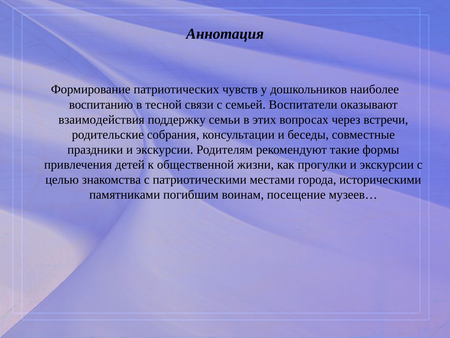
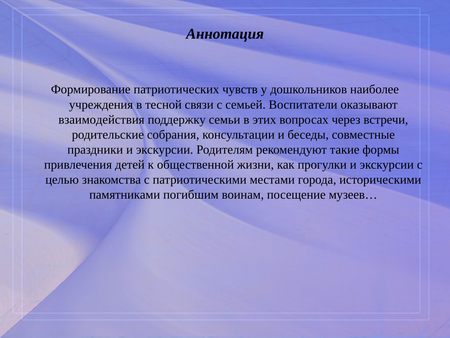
воспитанию: воспитанию -> учреждения (101, 104)
